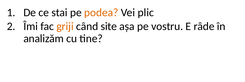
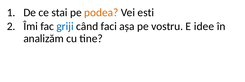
plic: plic -> esti (146, 12)
griji colour: orange -> blue (65, 26)
site: site -> faci (109, 26)
râde: râde -> idee (204, 26)
